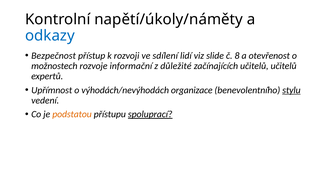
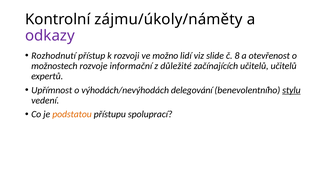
napětí/úkoly/náměty: napětí/úkoly/náměty -> zájmu/úkoly/náměty (169, 19)
odkazy colour: blue -> purple (50, 36)
Bezpečnost: Bezpečnost -> Rozhodnutí (54, 56)
sdílení: sdílení -> možno (165, 56)
organizace: organizace -> delegování (192, 90)
spoluprací underline: present -> none (150, 114)
